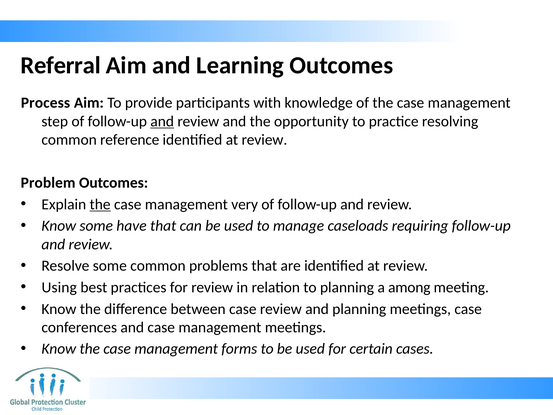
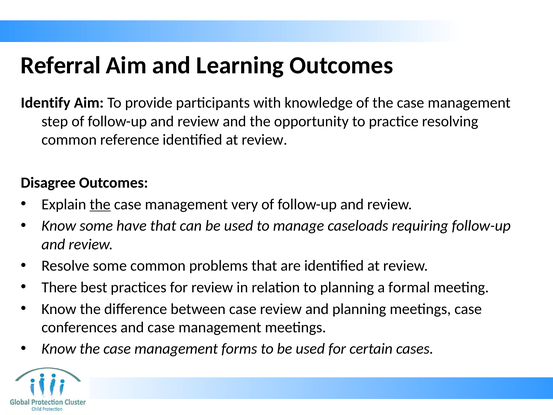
Process: Process -> Identify (46, 103)
and underline: present -> none (162, 121)
Problem: Problem -> Disagree (48, 183)
Using: Using -> There (59, 287)
among: among -> formal (409, 287)
